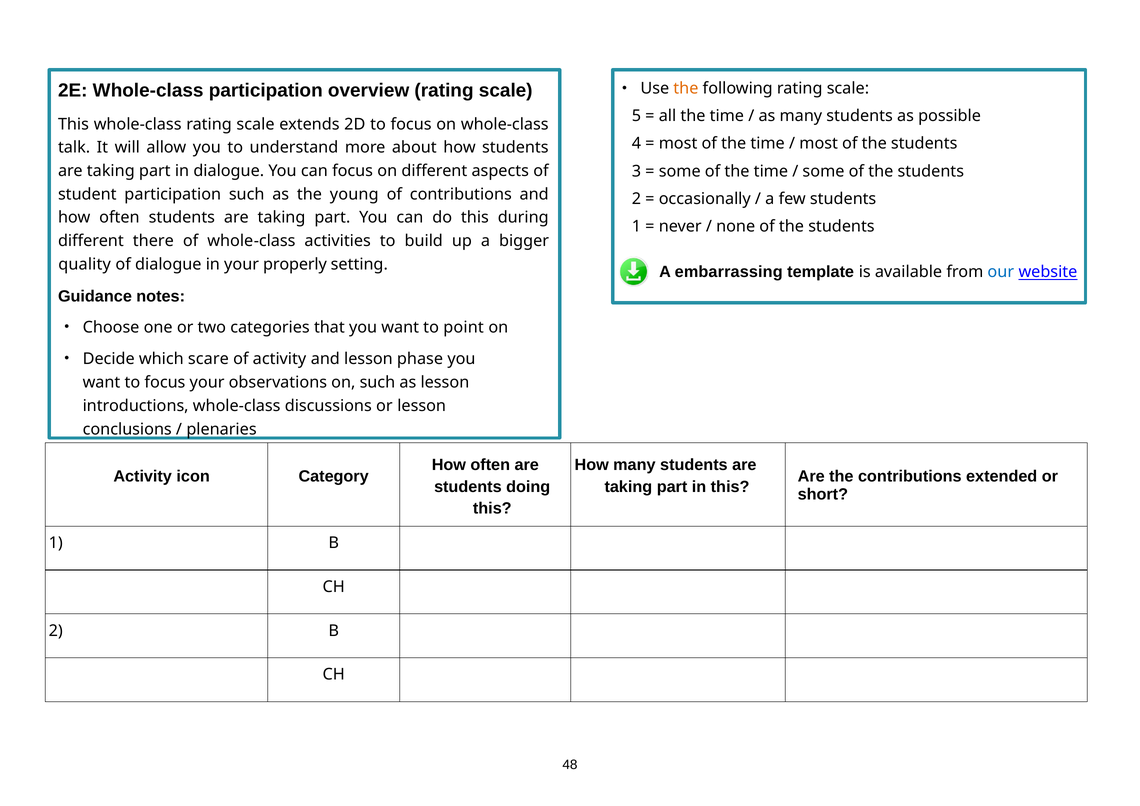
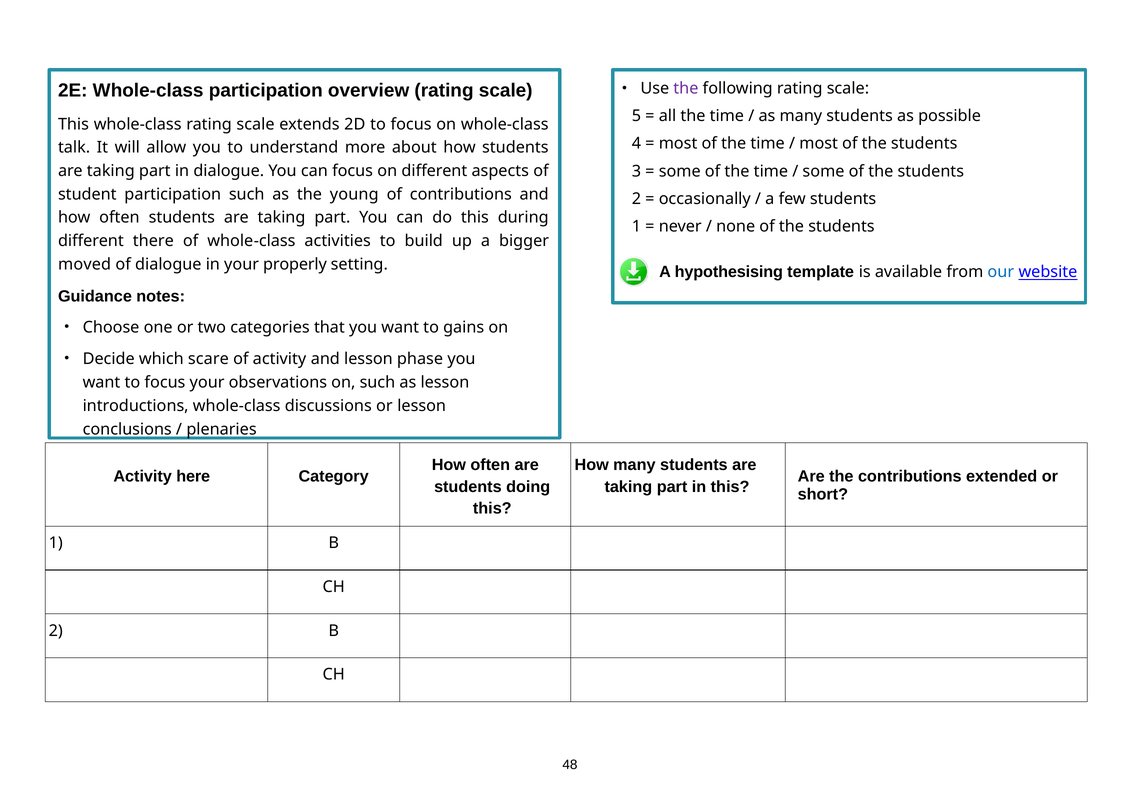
the colour: orange -> purple (686, 89)
quality: quality -> moved (85, 264)
embarrassing: embarrassing -> hypothesising (729, 272)
point: point -> gains (464, 328)
icon: icon -> here (193, 476)
